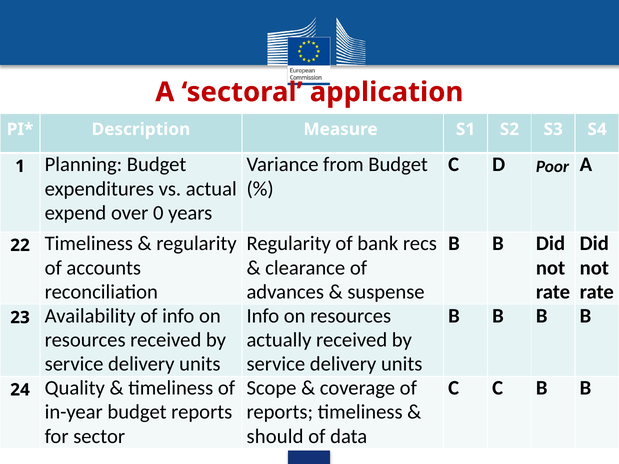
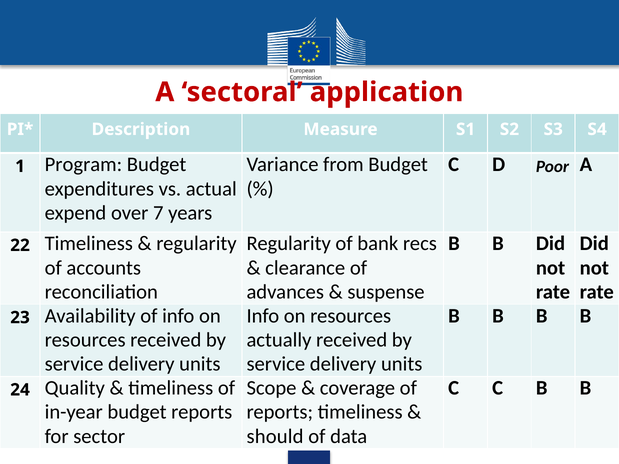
Planning: Planning -> Program (83, 165)
0: 0 -> 7 (158, 213)
